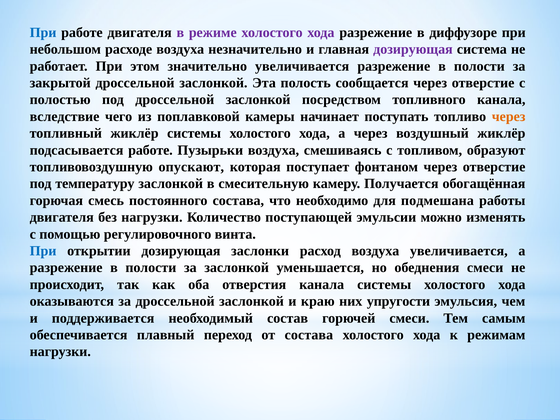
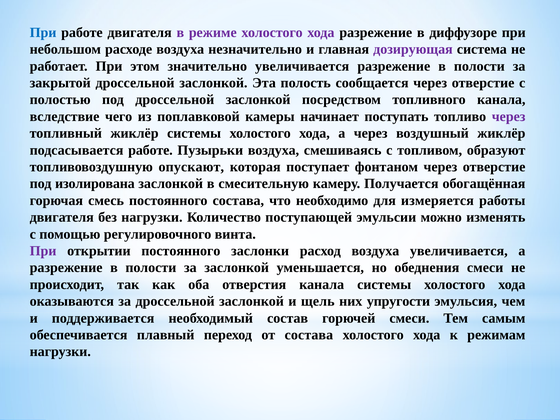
через colour: orange -> purple (509, 116)
температуру: температуру -> изолирована (95, 184)
подмешана: подмешана -> измеряется (437, 200)
При colour: blue -> purple (43, 251)
открытии дозирующая: дозирующая -> постоянного (181, 251)
краю: краю -> щель (318, 301)
